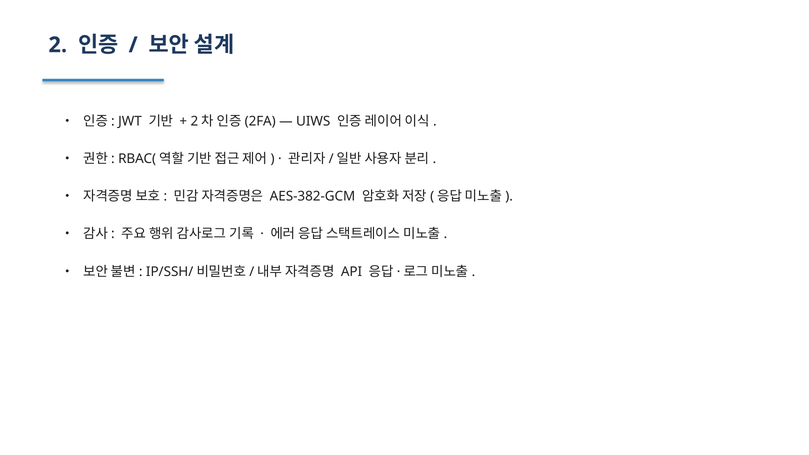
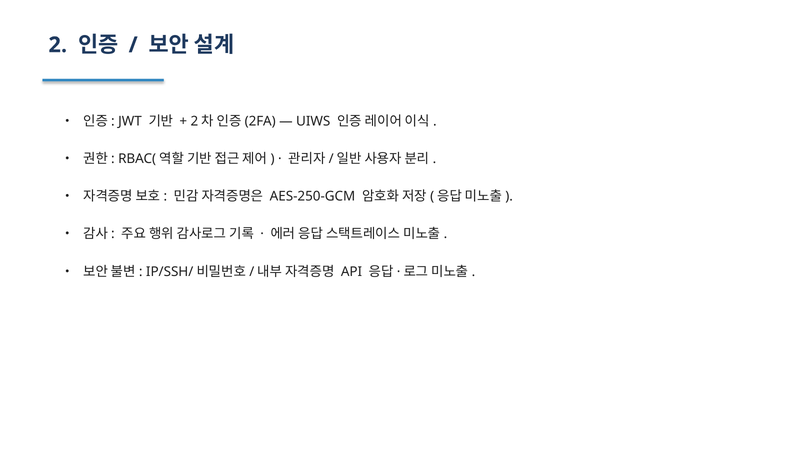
AES-382-GCM: AES-382-GCM -> AES-250-GCM (313, 196)
